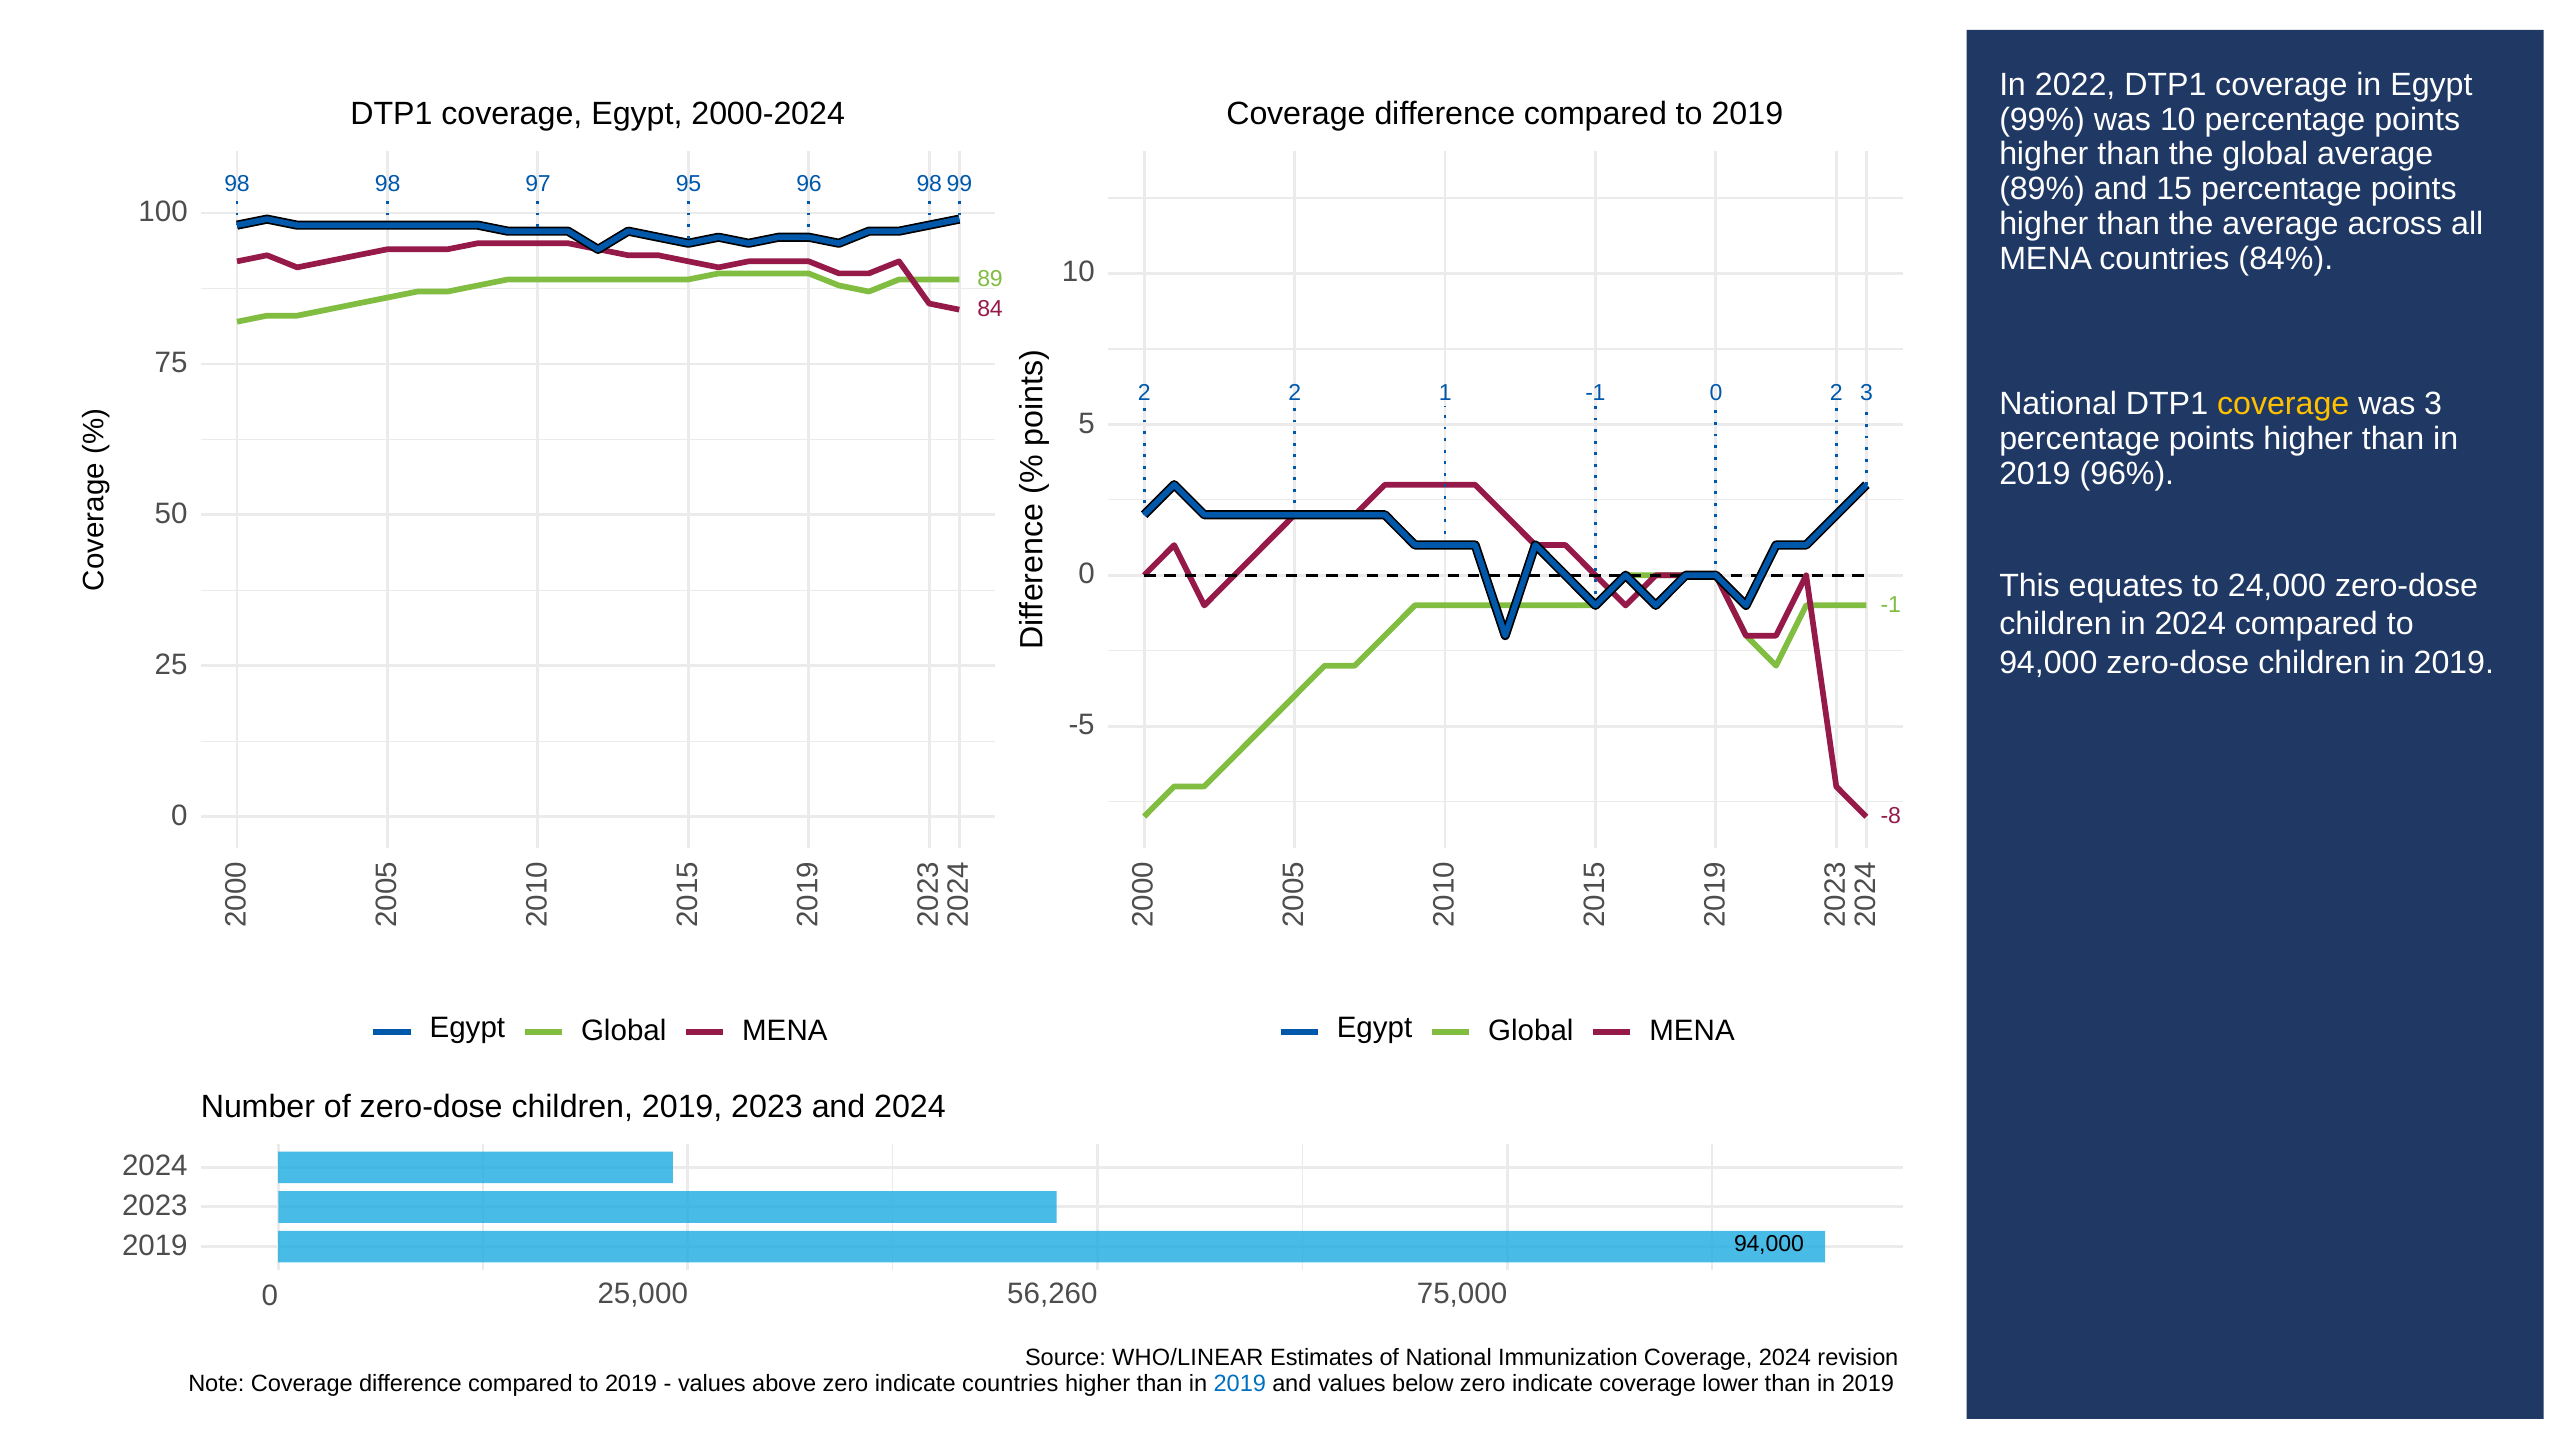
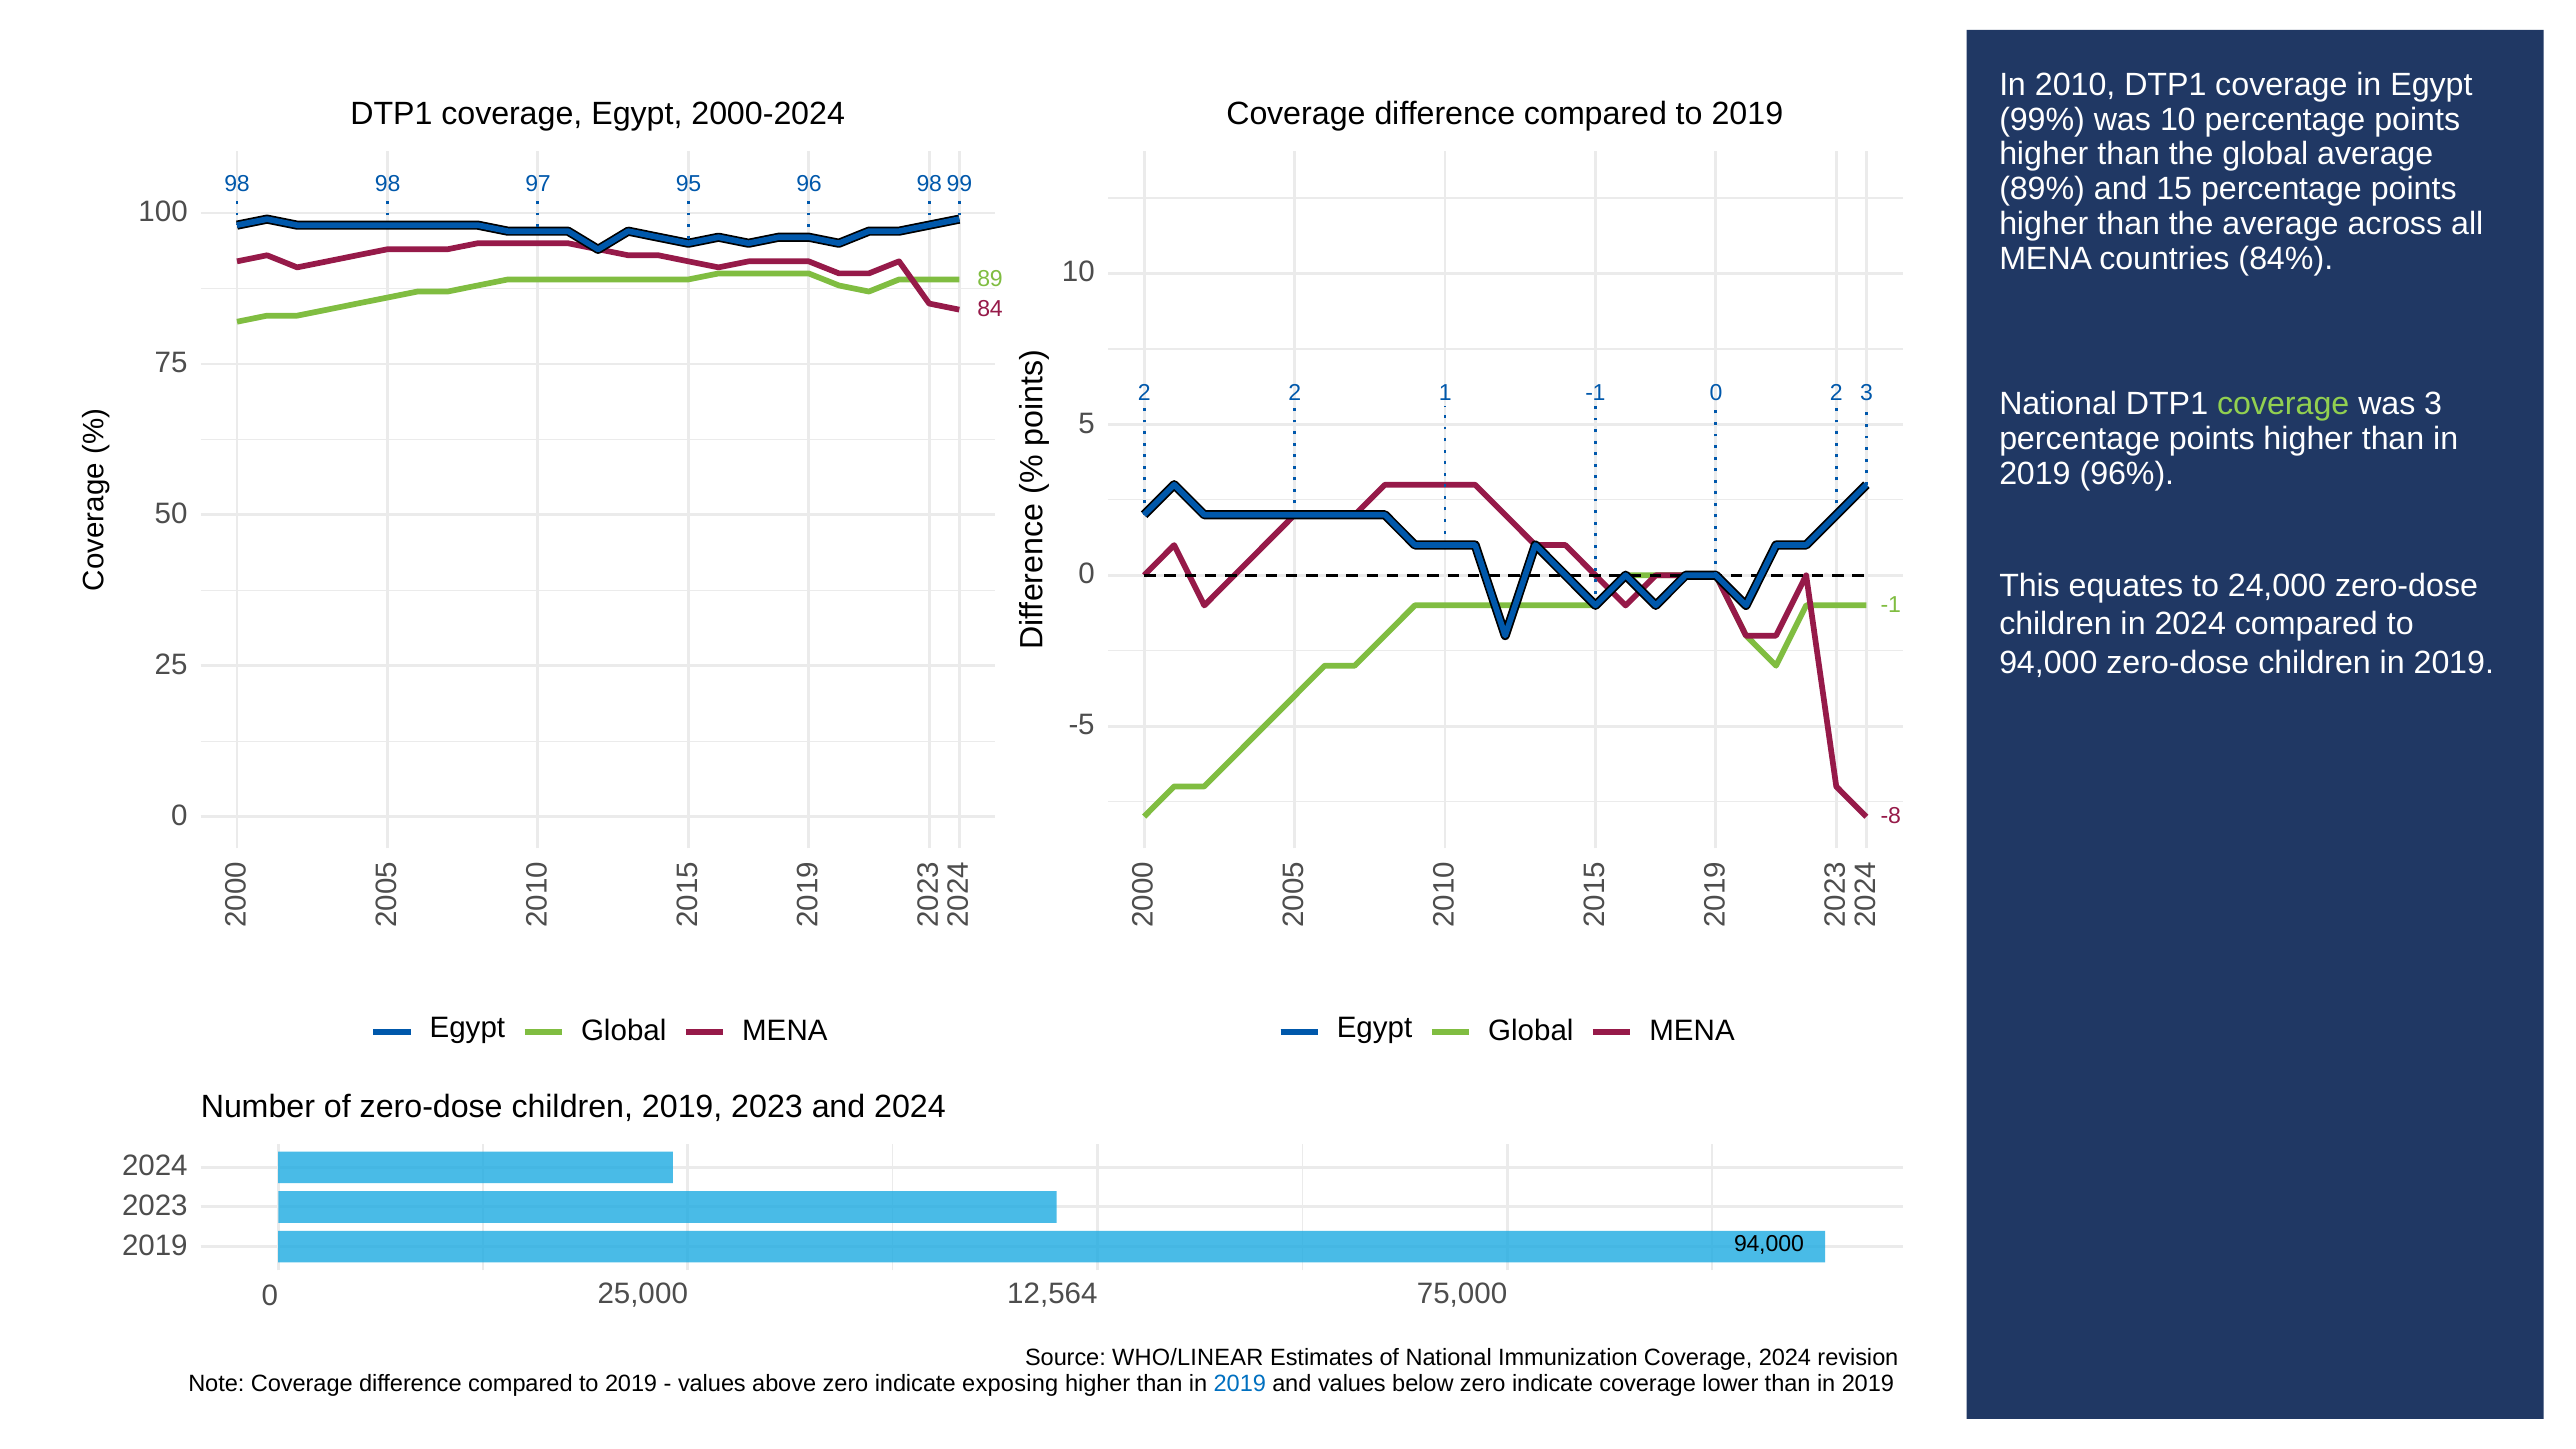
2022: 2022 -> 2010 (2075, 85)
coverage colour: yellow -> light green (2283, 404)
56,260: 56,260 -> 12,564 (1052, 1294)
indicate countries: countries -> exposing (1010, 1383)
